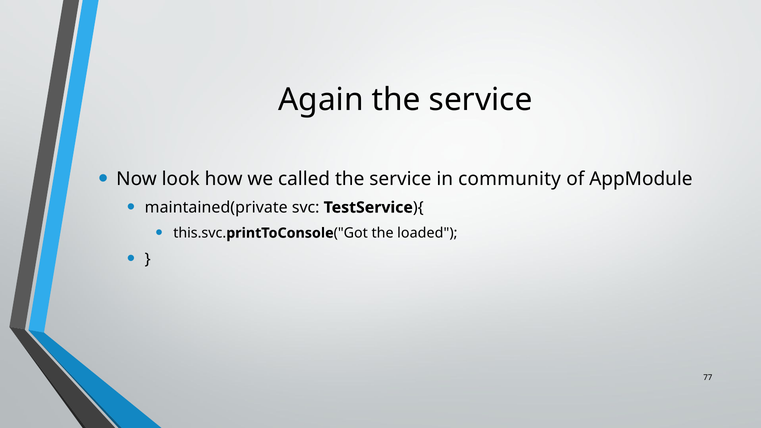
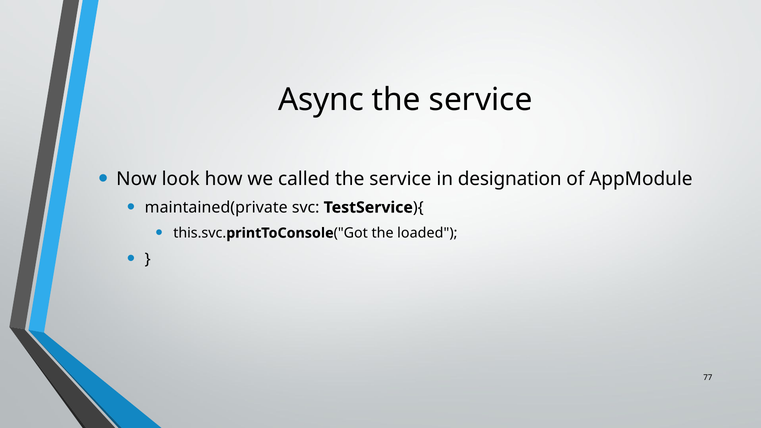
Again: Again -> Async (321, 100)
community: community -> designation (510, 179)
